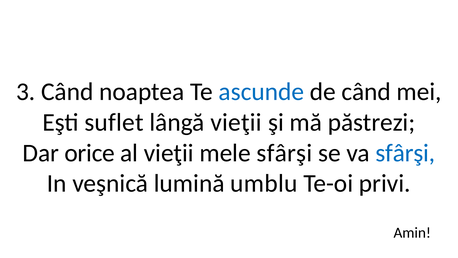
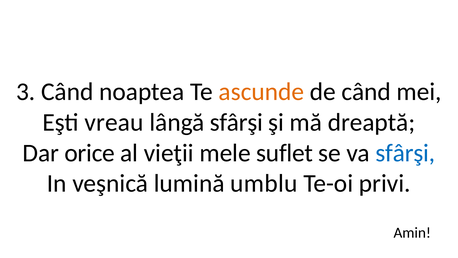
ascunde colour: blue -> orange (261, 92)
suflet: suflet -> vreau (114, 122)
lângă vieţii: vieţii -> sfârşi (236, 122)
păstrezi: păstrezi -> dreaptă (371, 122)
mele sfârşi: sfârşi -> suflet (285, 153)
